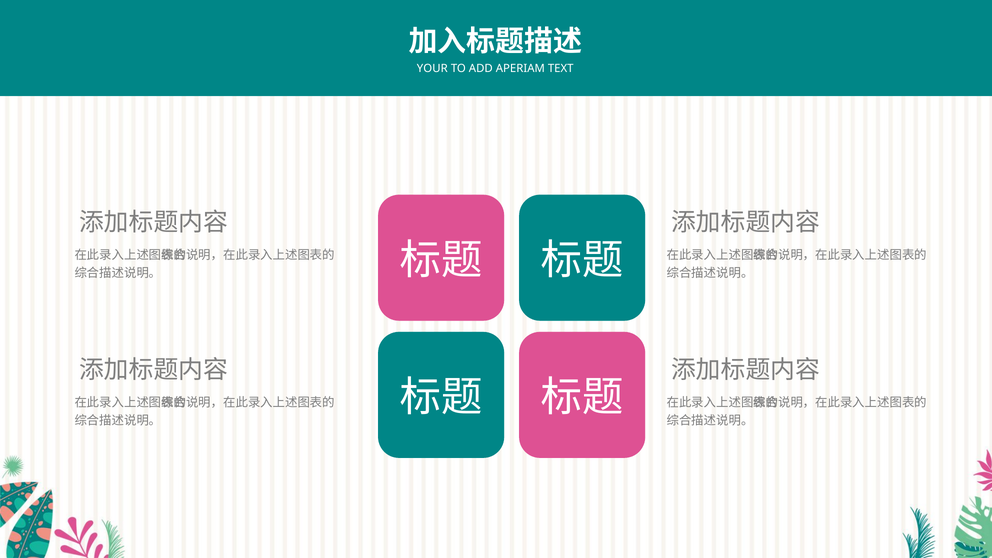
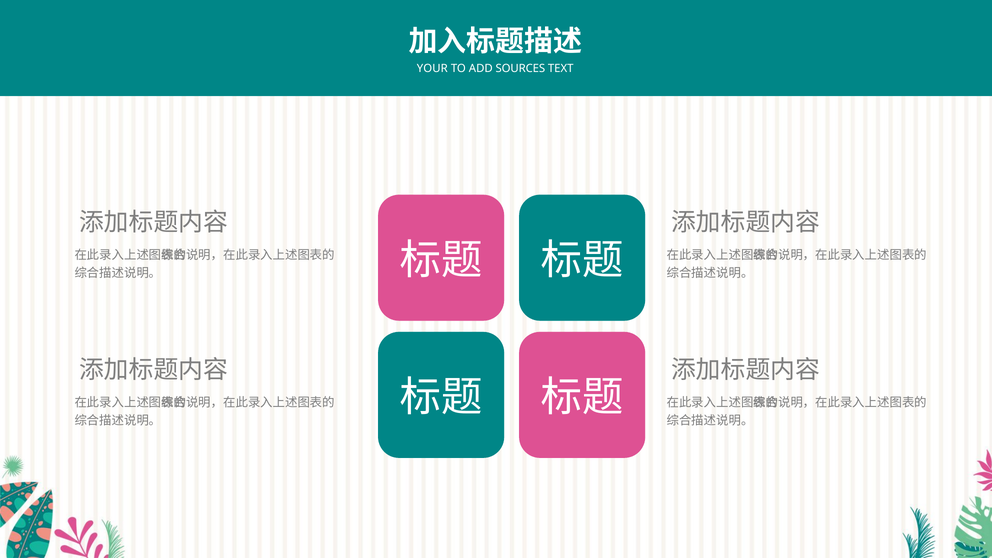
APERIAM: APERIAM -> SOURCES (520, 69)
